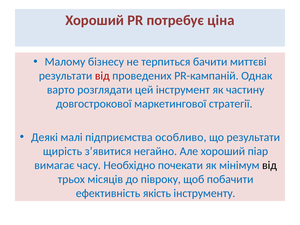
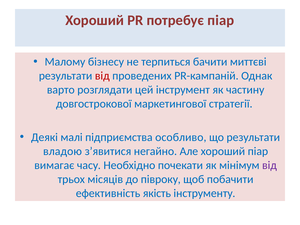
потребує ціна: ціна -> піар (221, 20)
щирість: щирість -> владою (62, 151)
від colour: black -> purple (269, 165)
